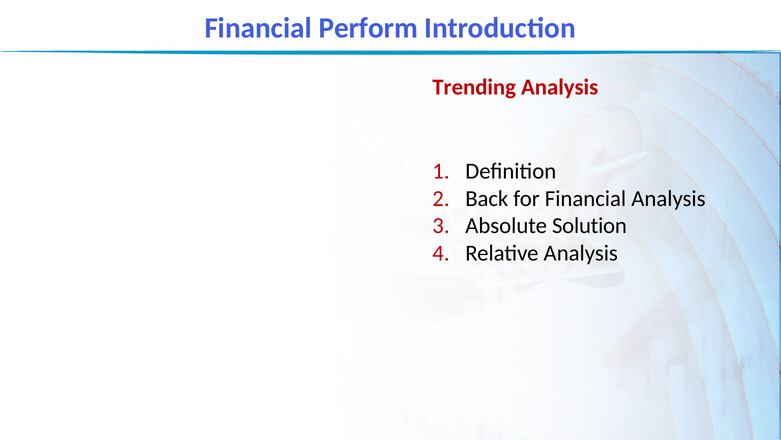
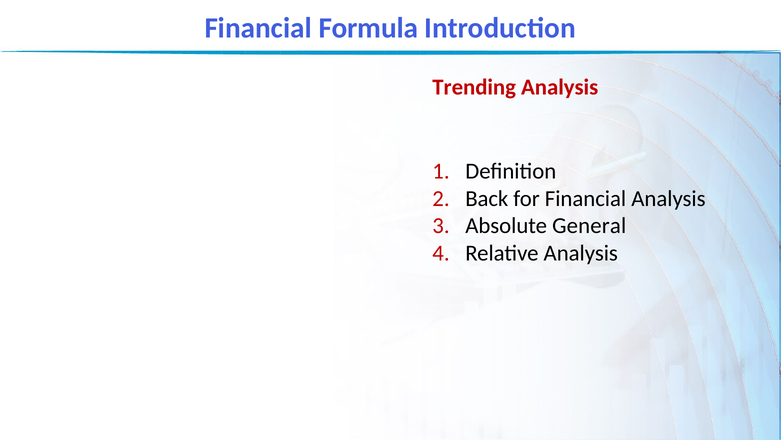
Perform: Perform -> Formula (368, 28)
Solution: Solution -> General (589, 226)
